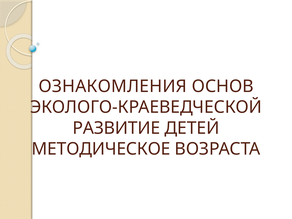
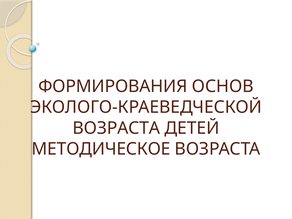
ОЗНАКОМЛЕНИЯ: ОЗНАКОМЛЕНИЯ -> ФОРМИРОВАНИЯ (113, 86)
РАЗВИТИЕ: РАЗВИТИЕ -> ВОЗРАСТА (116, 128)
